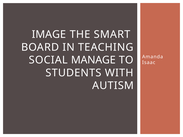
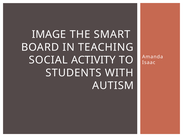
MANAGE: MANAGE -> ACTIVITY (93, 60)
